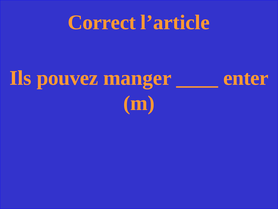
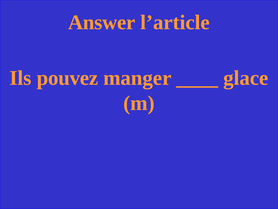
Correct: Correct -> Answer (102, 22)
enter: enter -> glace (246, 78)
